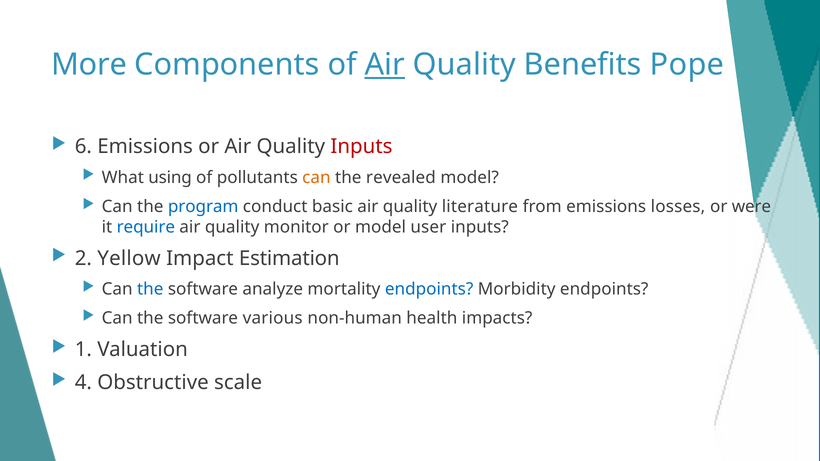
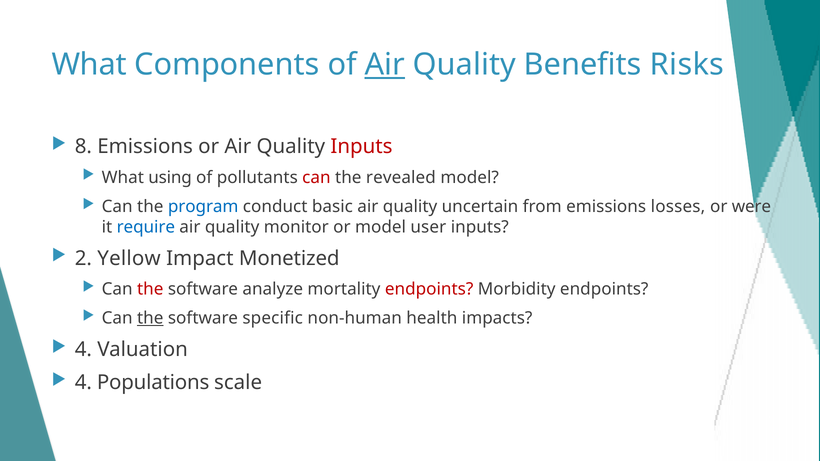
More: More -> What (89, 65)
Pope: Pope -> Risks (687, 65)
6: 6 -> 8 (83, 147)
can colour: orange -> red (316, 178)
literature: literature -> uncertain (480, 207)
Estimation: Estimation -> Monetized (289, 258)
the colour: blue -> red (150, 289)
endpoints colour: blue -> red (429, 289)
the underline: none -> present (150, 318)
various: various -> specific (273, 318)
1: 1 -> 4 (83, 350)
Obstructive: Obstructive -> Populations (153, 383)
